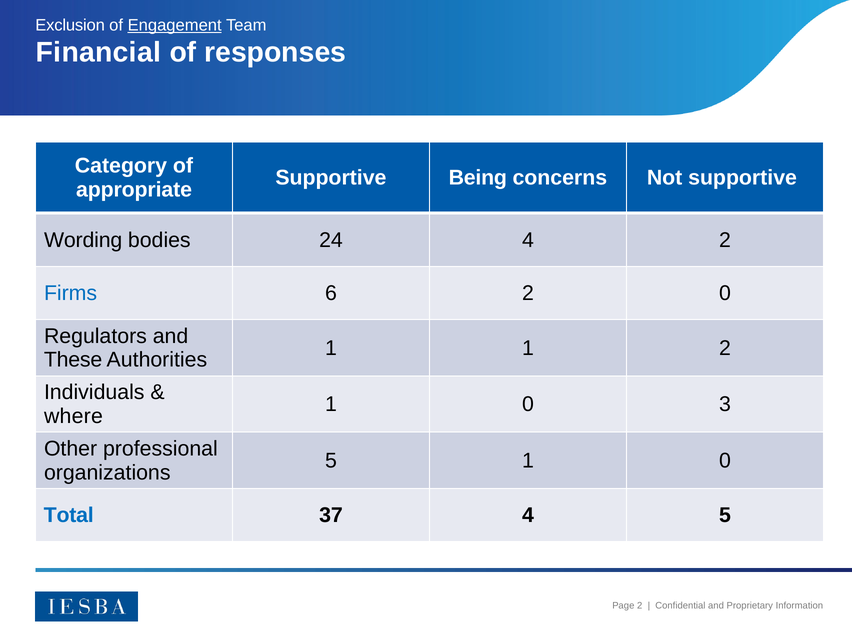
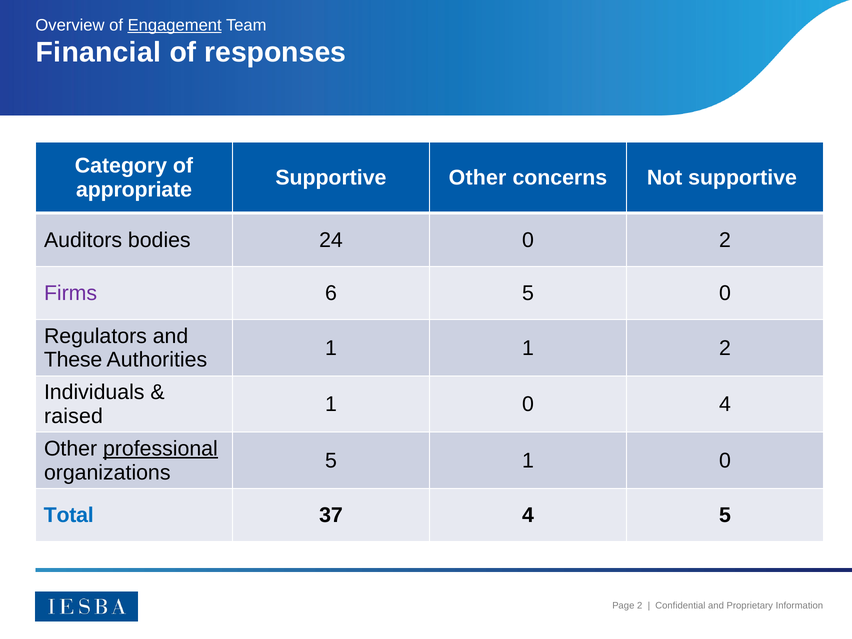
Exclusion: Exclusion -> Overview (70, 25)
Supportive Being: Being -> Other (478, 178)
Wording: Wording -> Auditors (83, 240)
24 4: 4 -> 0 (528, 240)
Firms colour: blue -> purple (71, 293)
6 2: 2 -> 5 (528, 293)
0 3: 3 -> 4 (725, 404)
where: where -> raised (73, 416)
professional underline: none -> present (160, 449)
